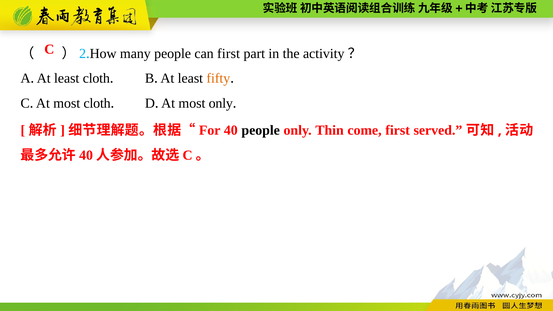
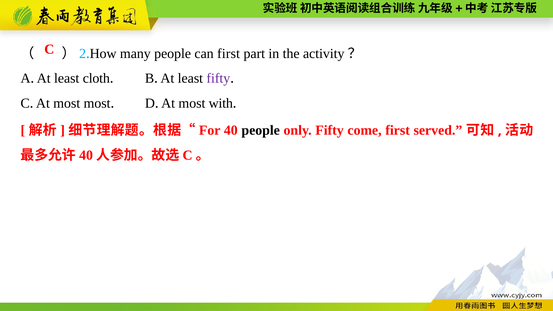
fifty colour: orange -> purple (218, 78)
most cloth: cloth -> most (97, 103)
most only: only -> with (221, 103)
only Thin: Thin -> Fifty (330, 130)
